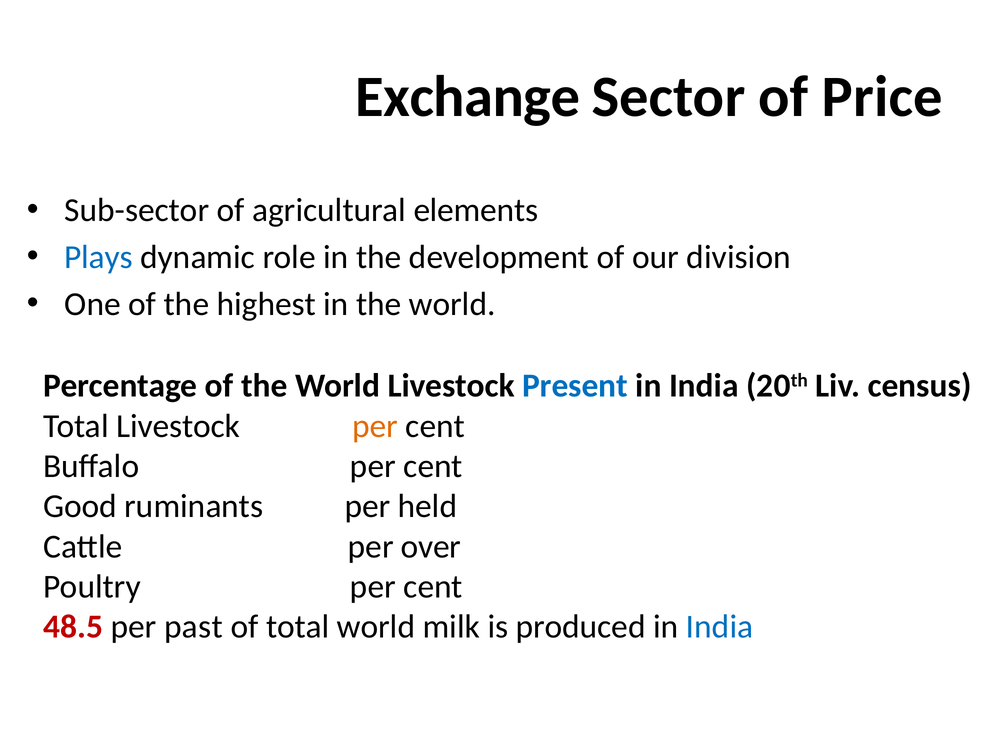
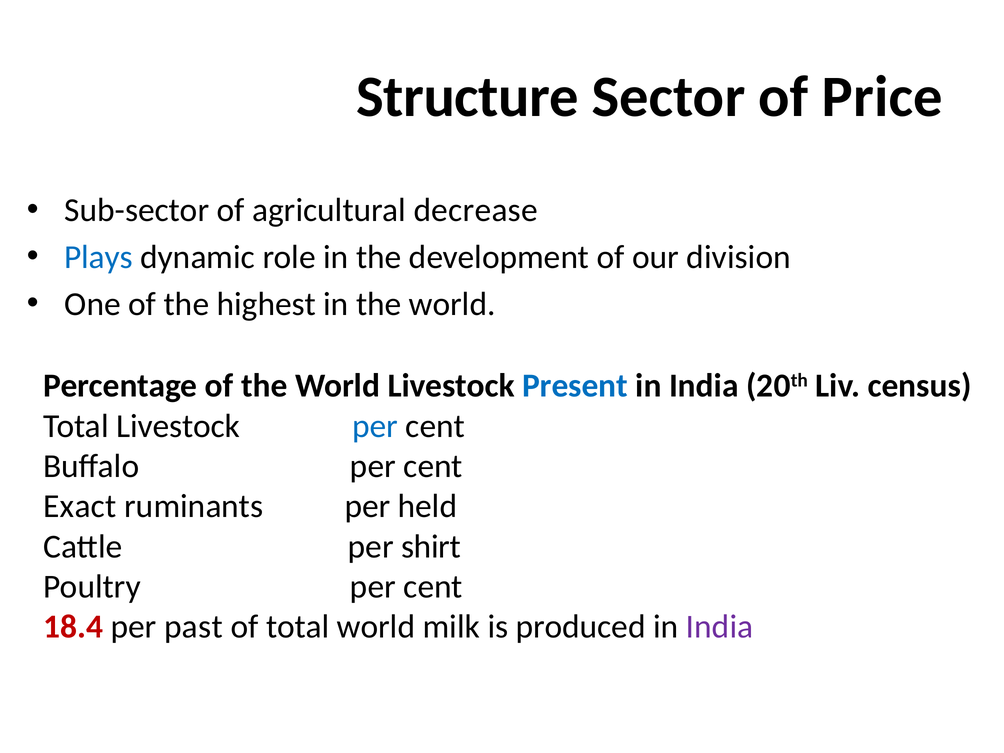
Exchange: Exchange -> Structure (468, 97)
elements: elements -> decrease (476, 210)
per colour: orange -> blue (375, 426)
Good: Good -> Exact (80, 506)
over: over -> shirt (431, 547)
48.5: 48.5 -> 18.4 (73, 627)
India colour: blue -> purple (720, 627)
